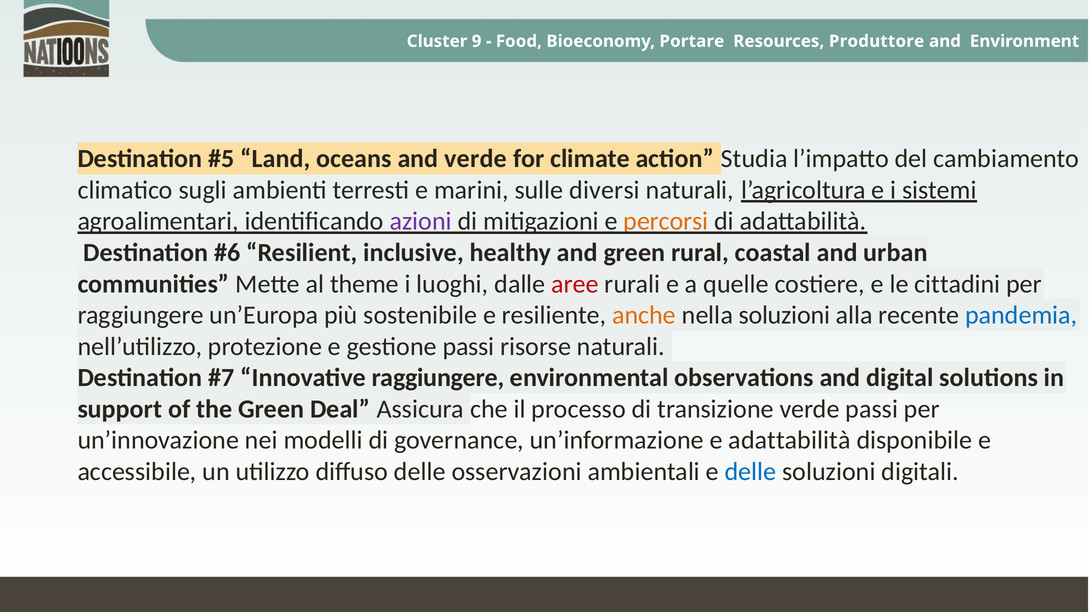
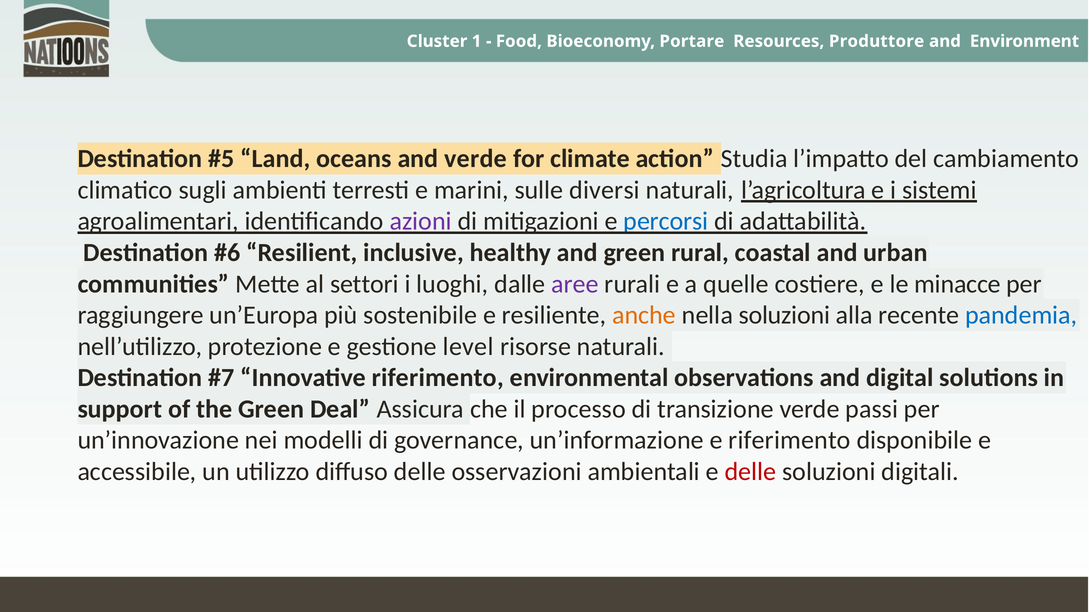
9: 9 -> 1 (477, 41)
percorsi colour: orange -> blue (666, 222)
theme: theme -> settori (364, 284)
aree colour: red -> purple (575, 284)
cittadini: cittadini -> minacce (958, 284)
gestione passi: passi -> level (468, 347)
Innovative raggiungere: raggiungere -> riferimento (438, 378)
e adattabilità: adattabilità -> riferimento (790, 441)
delle colour: blue -> red (751, 472)
